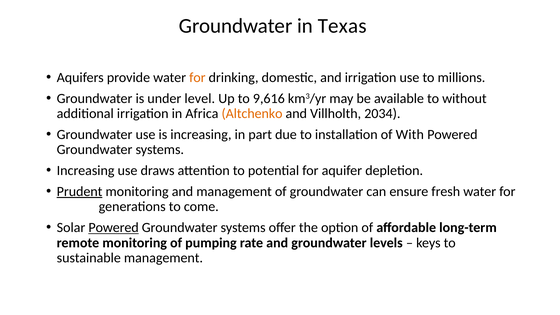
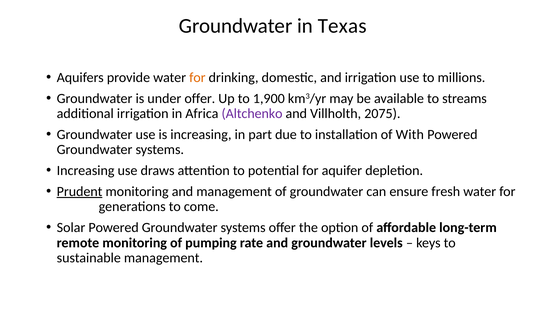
under level: level -> offer (200, 98)
9,616: 9,616 -> 1,900 (269, 98)
without: without -> streams (464, 98)
Altchenko colour: orange -> purple (252, 114)
2034: 2034 -> 2075 (382, 114)
Powered underline: present -> none (114, 228)
